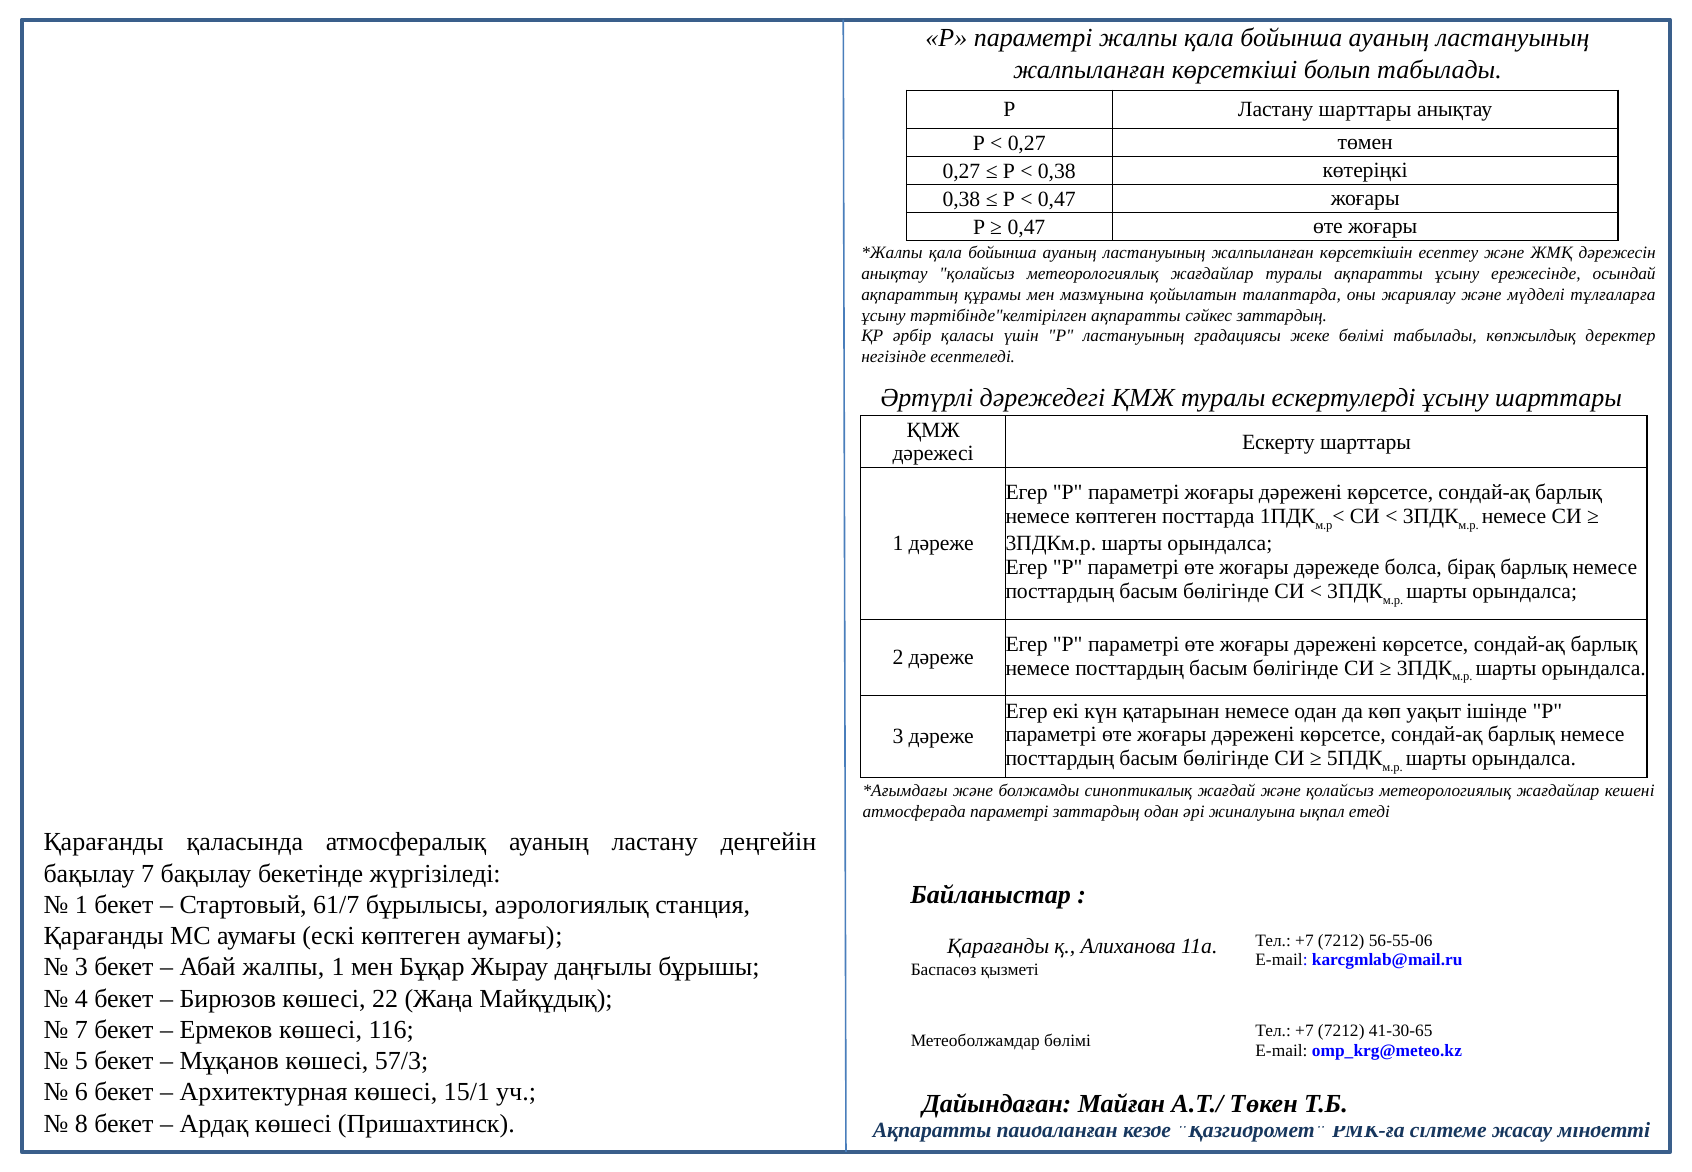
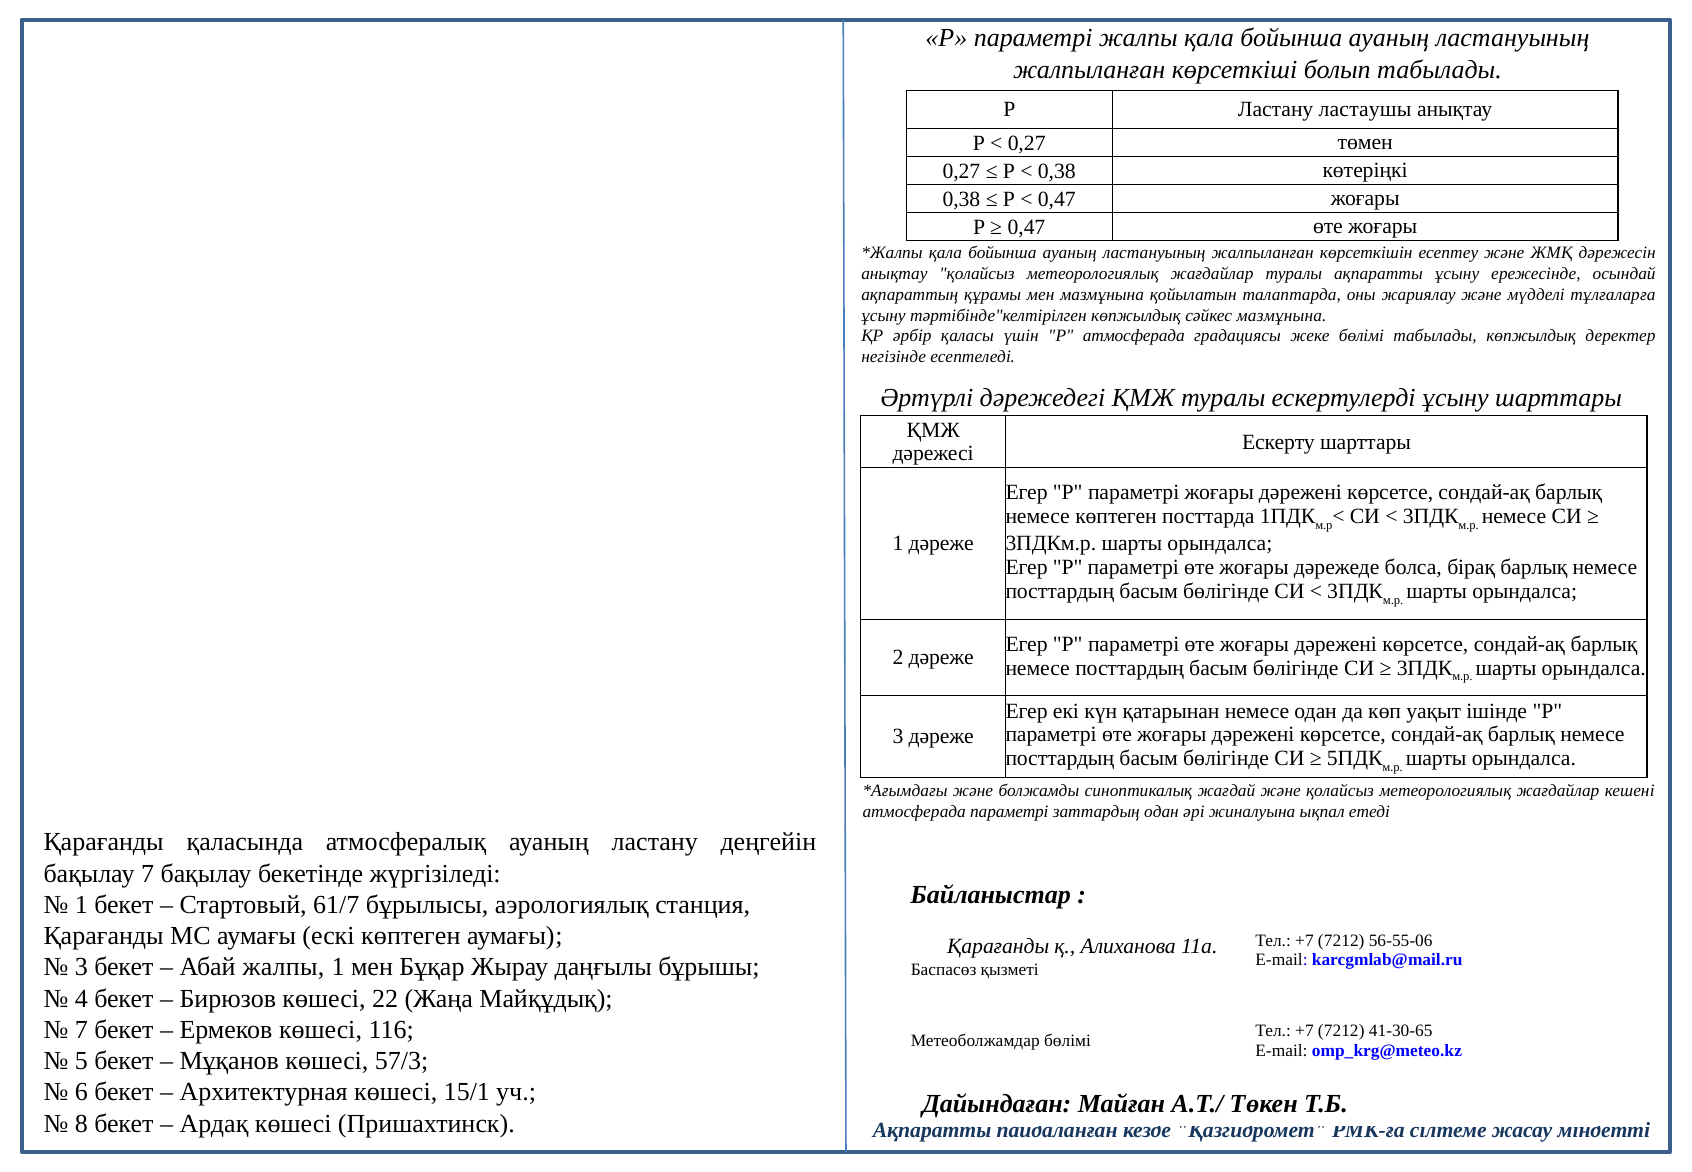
Ластану шарттары: шарттары -> ластаушы (1365, 109)
тәртібінде"келтірілген ақпаратты: ақпаратты -> көпжылдық (1136, 315)
сәйкес заттардың: заттардың -> мазмұнына (1282, 315)
Р ластануының: ластануының -> атмосферада (1134, 336)
